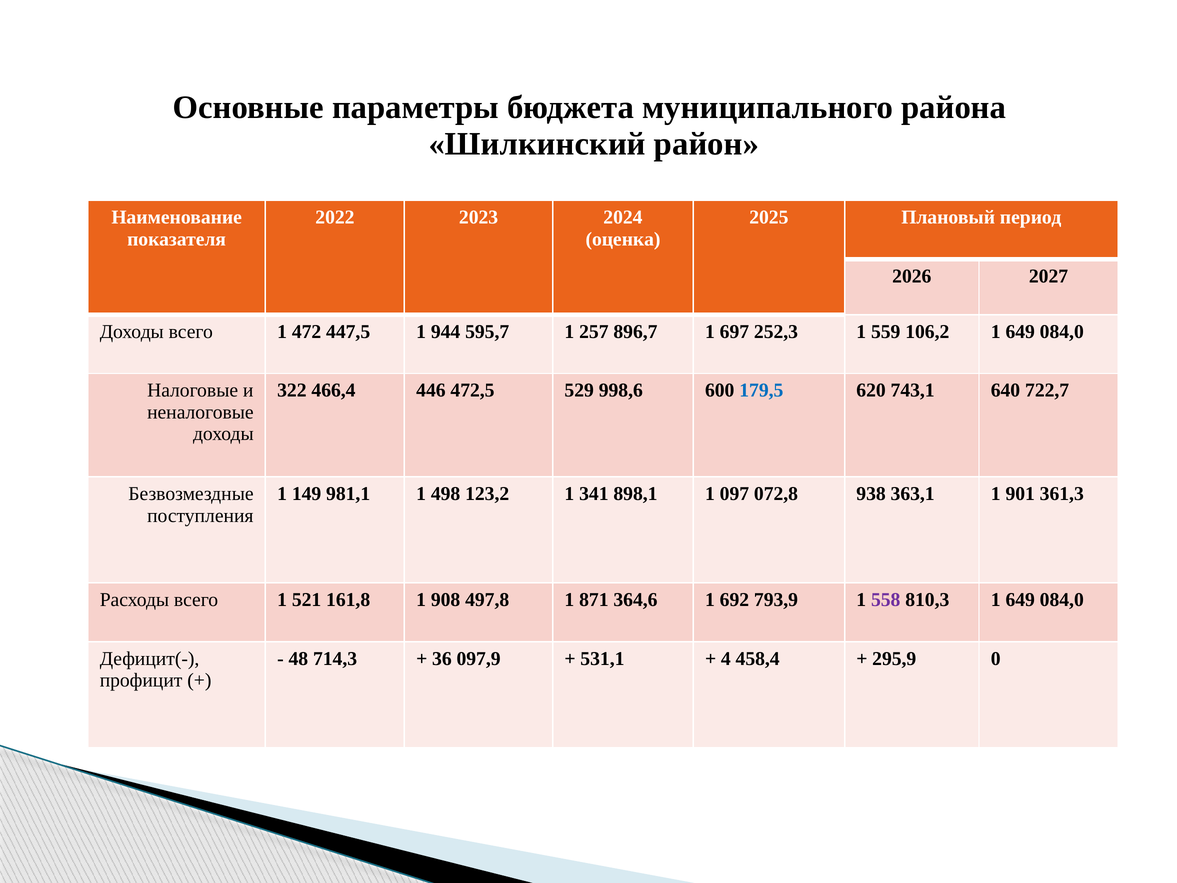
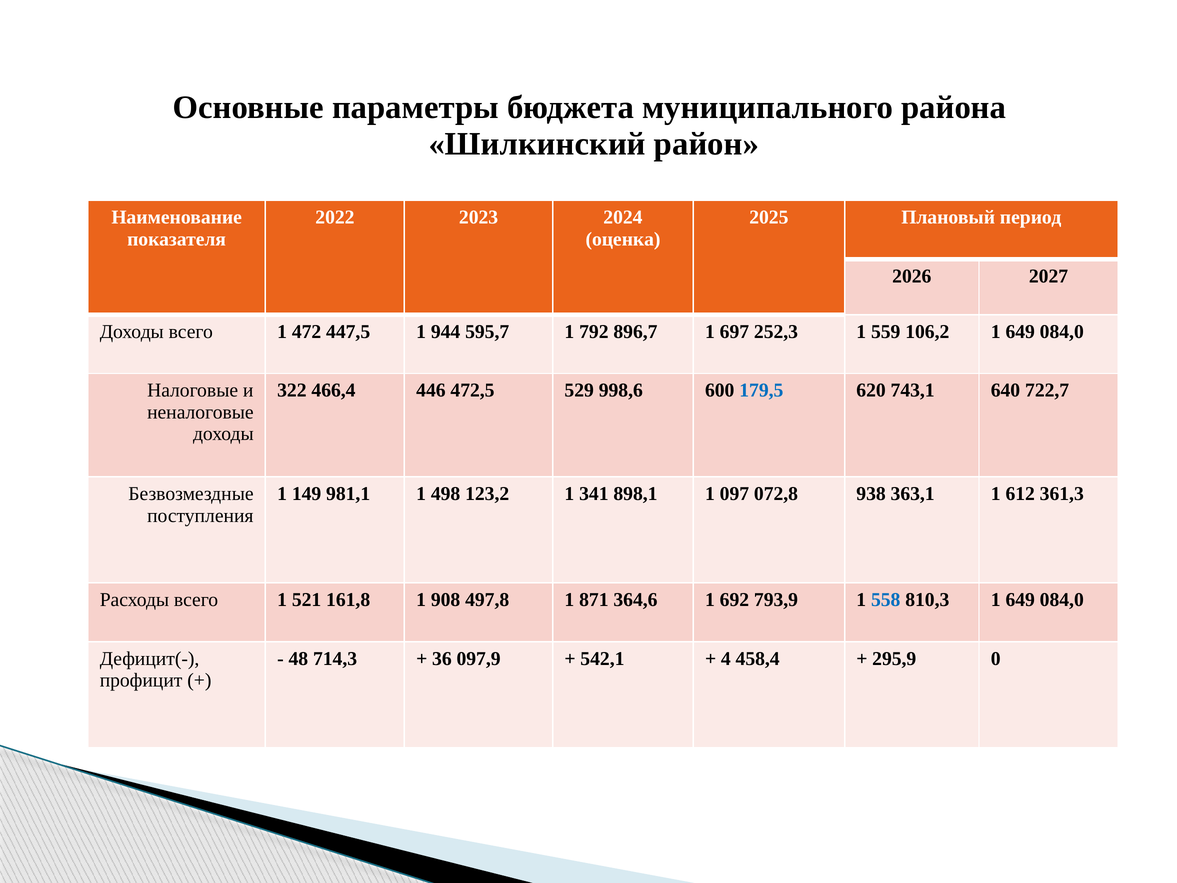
257: 257 -> 792 (594, 331)
901: 901 -> 612 (1020, 494)
558 colour: purple -> blue (886, 600)
531,1: 531,1 -> 542,1 (602, 658)
